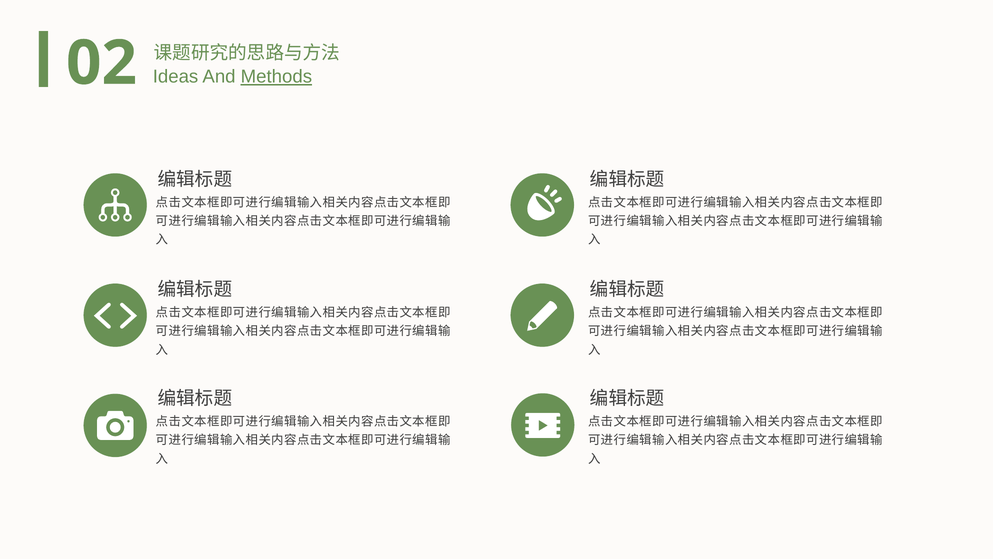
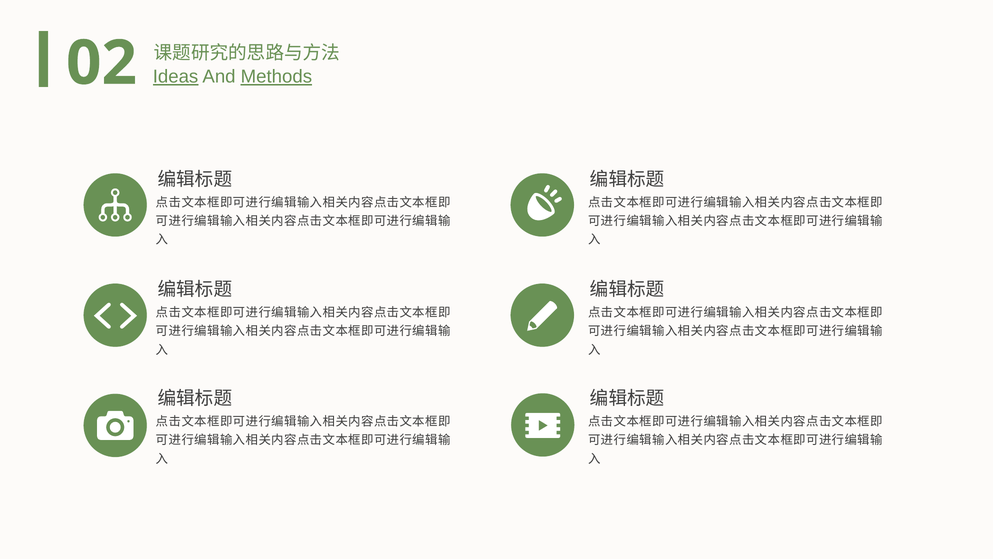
Ideas underline: none -> present (176, 77)
